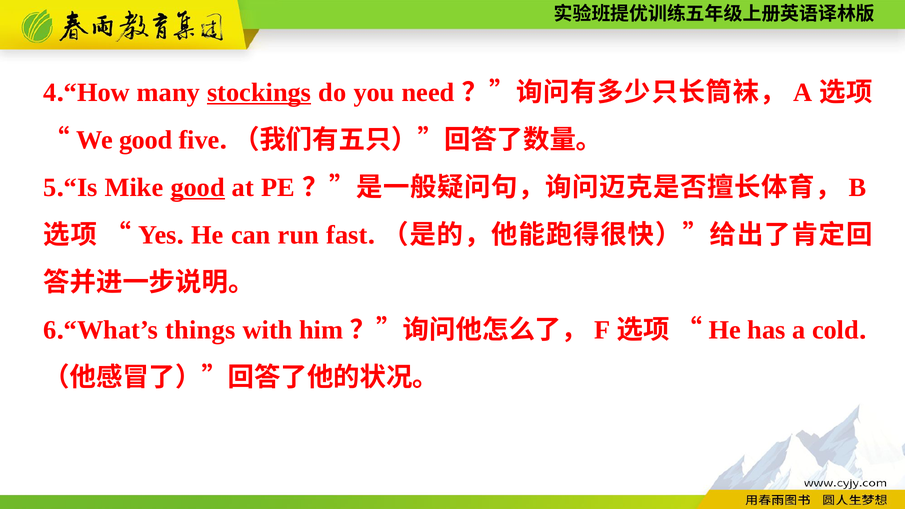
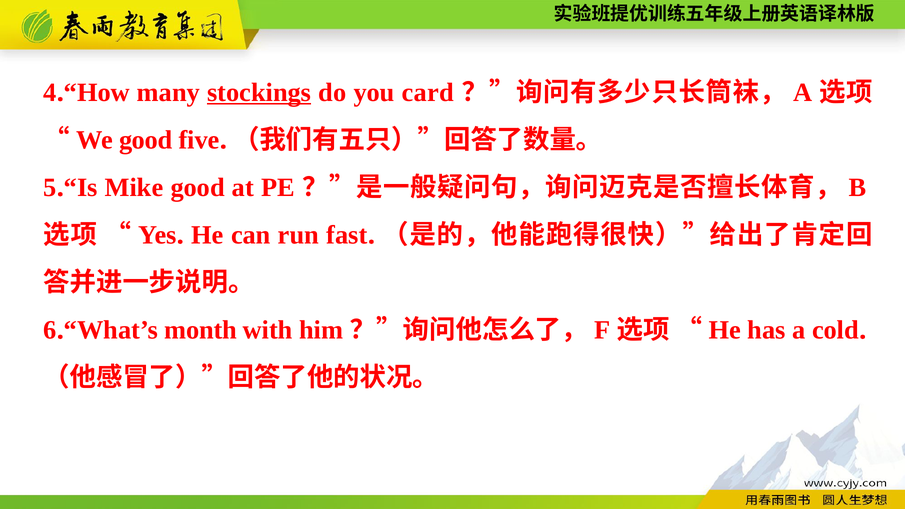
need: need -> card (428, 92)
good underline: present -> none (198, 187)
things: things -> month (201, 330)
